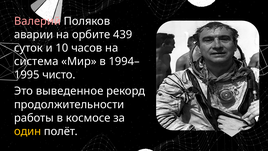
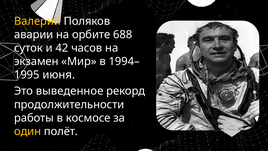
Валерий colour: pink -> yellow (37, 21)
439: 439 -> 688 (123, 35)
10: 10 -> 42 (62, 48)
система: система -> экзамен (36, 61)
чисто: чисто -> июня (59, 75)
